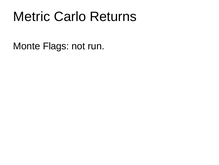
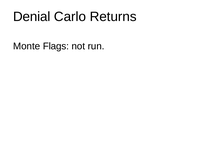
Metric: Metric -> Denial (32, 17)
